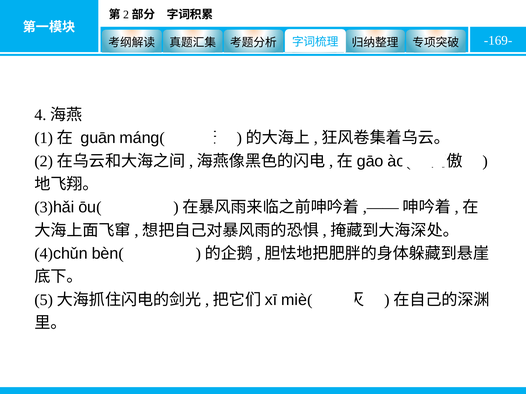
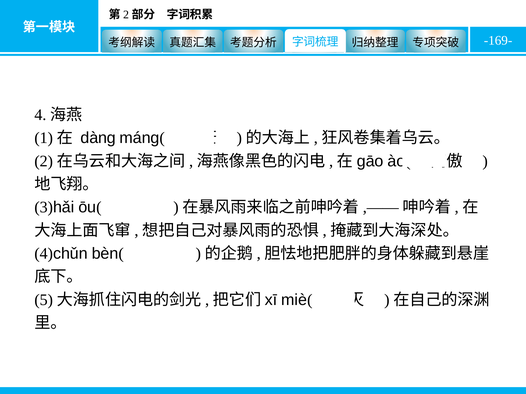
guān: guān -> dàng (98, 138)
